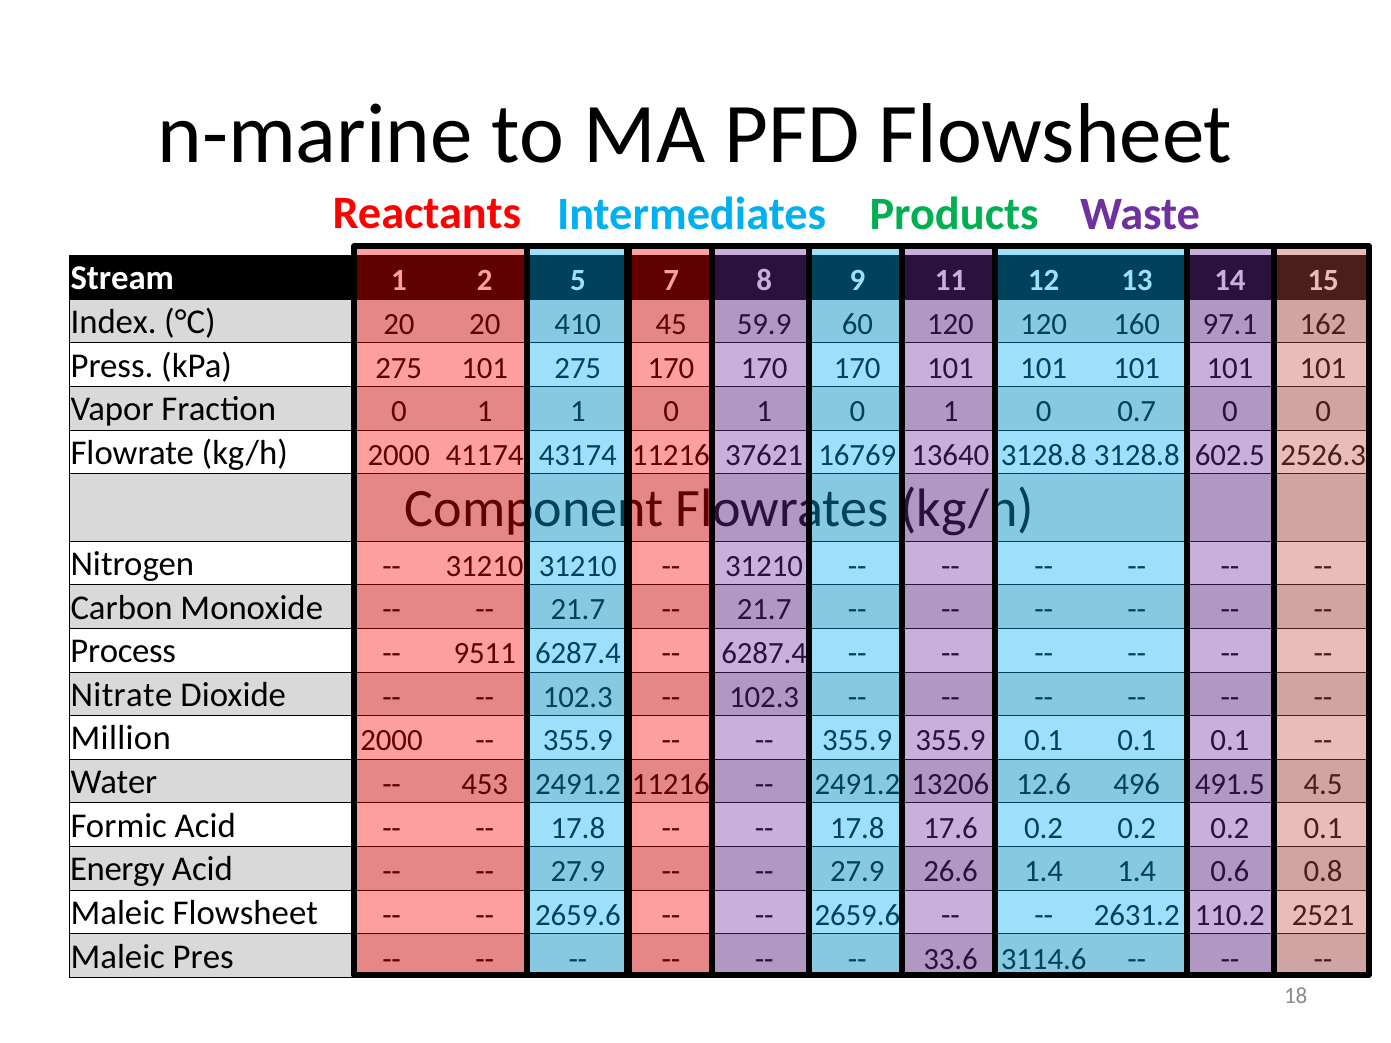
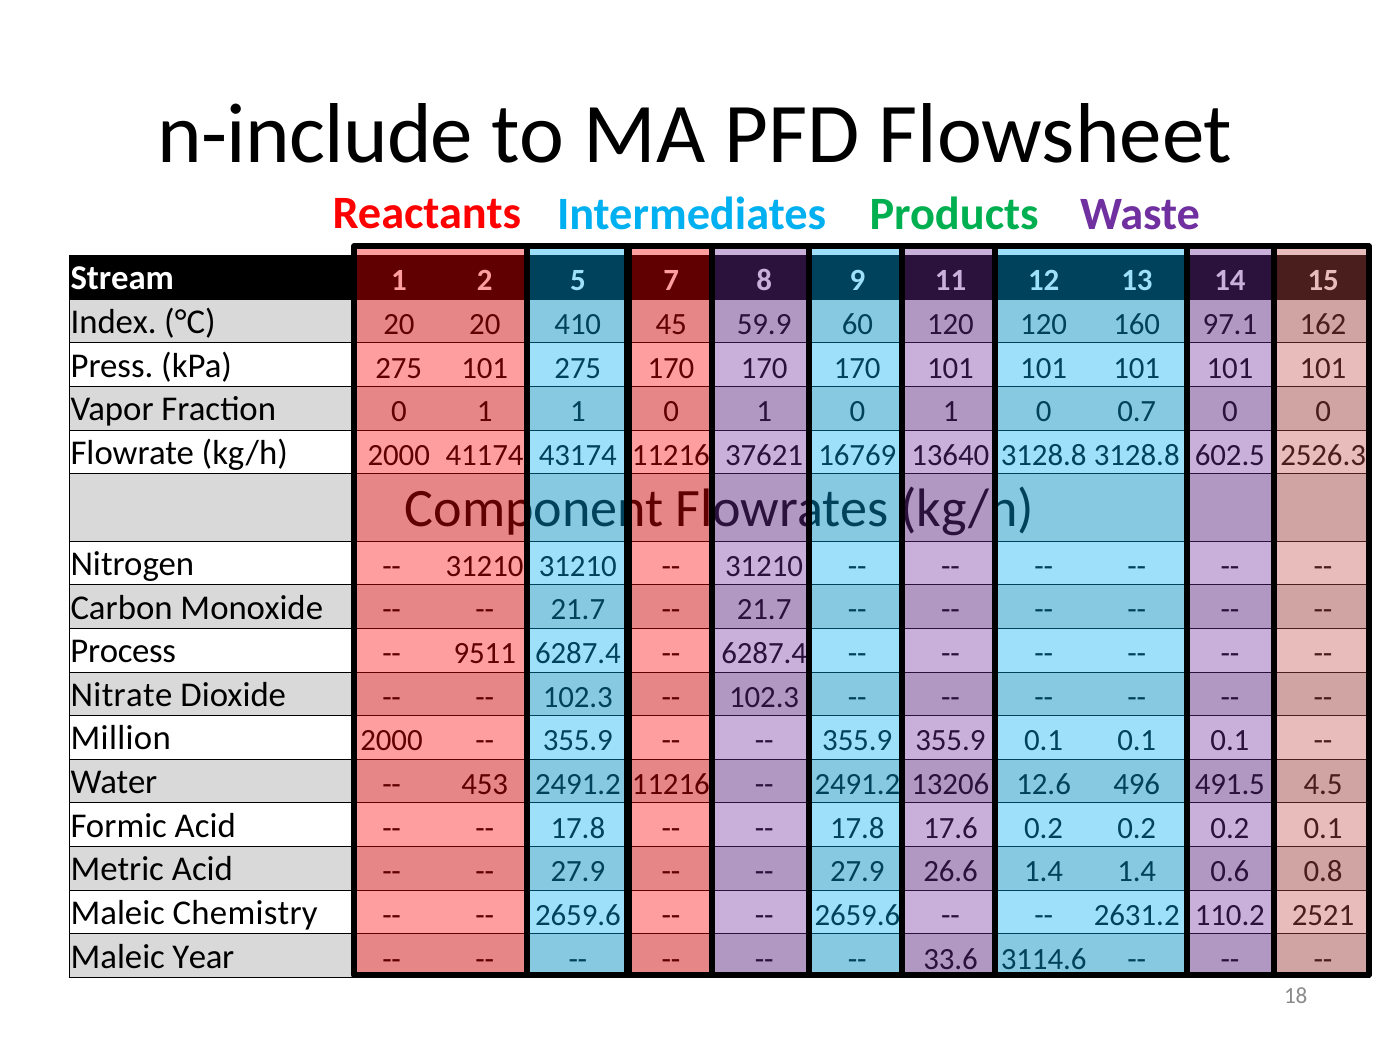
n-marine: n-marine -> n-include (315, 135)
Energy: Energy -> Metric (117, 870)
Maleic Flowsheet: Flowsheet -> Chemistry (245, 913)
Pres: Pres -> Year (203, 957)
